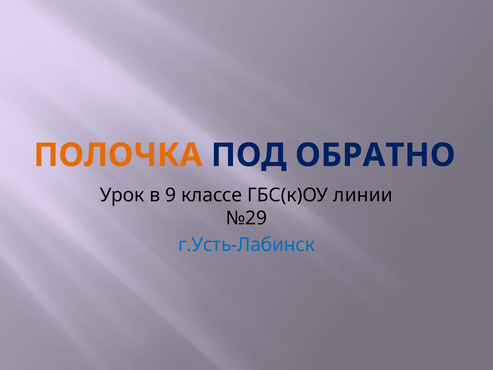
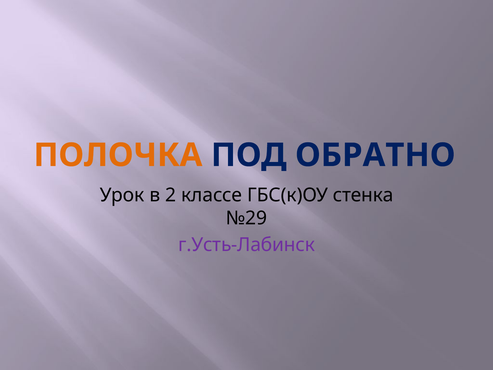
9: 9 -> 2 (171, 195)
линии: линии -> стенка (363, 195)
г.Усть-Лабинск colour: blue -> purple (247, 245)
